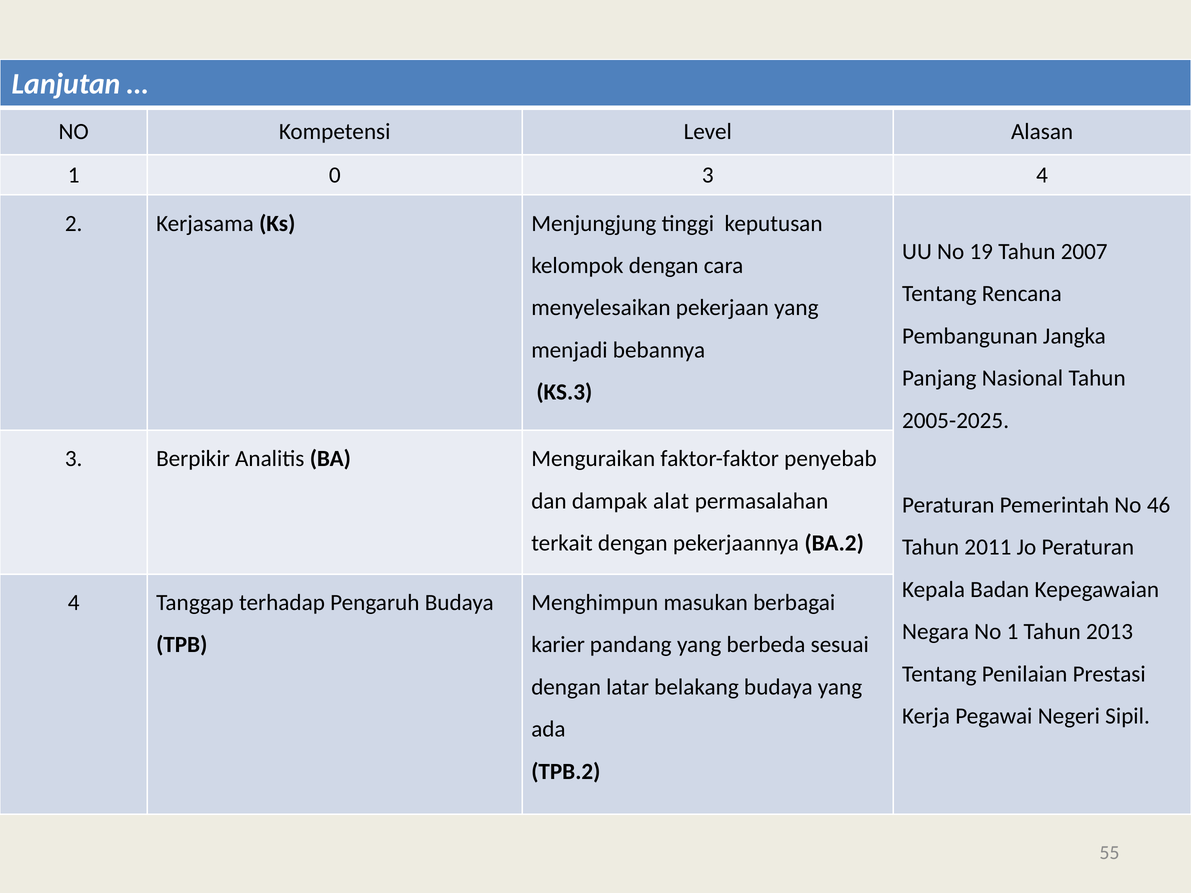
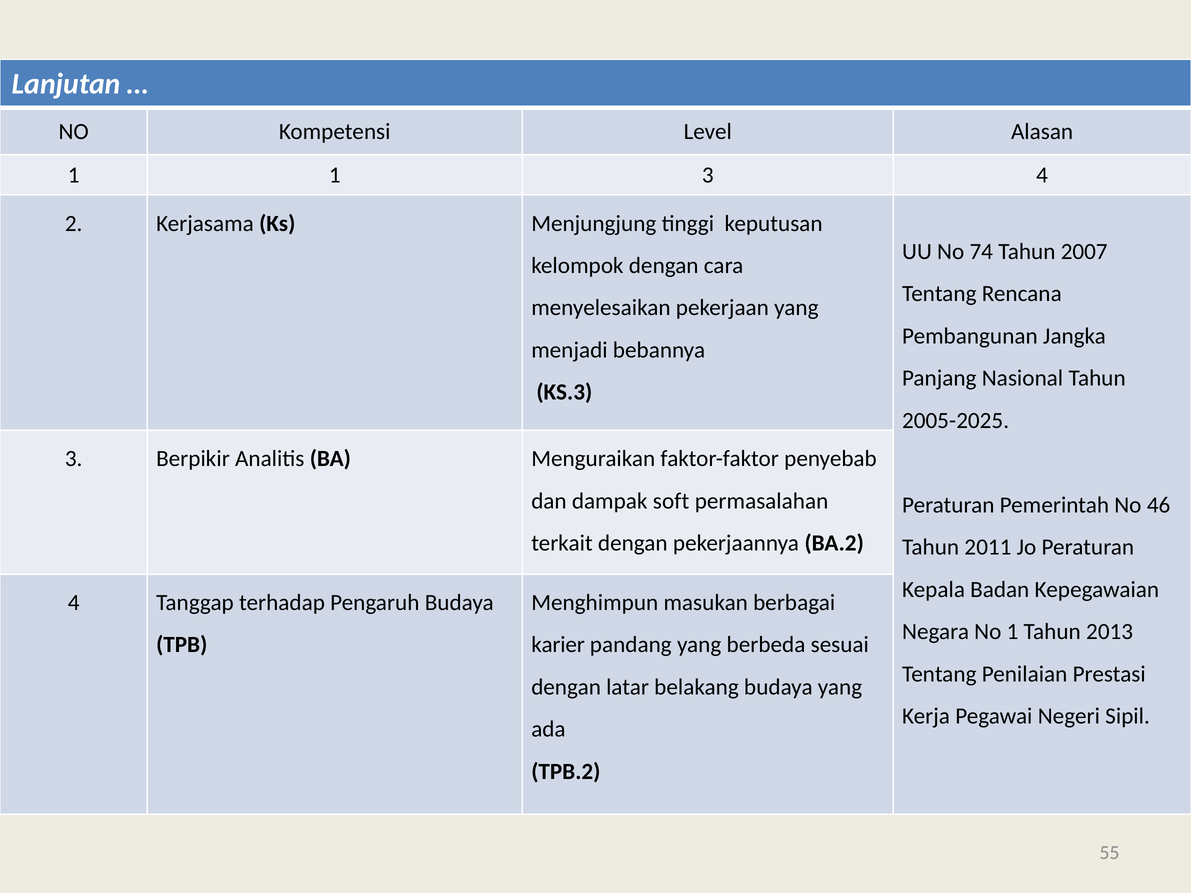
1 0: 0 -> 1 (335, 175)
19: 19 -> 74 (981, 252)
alat: alat -> soft (671, 501)
